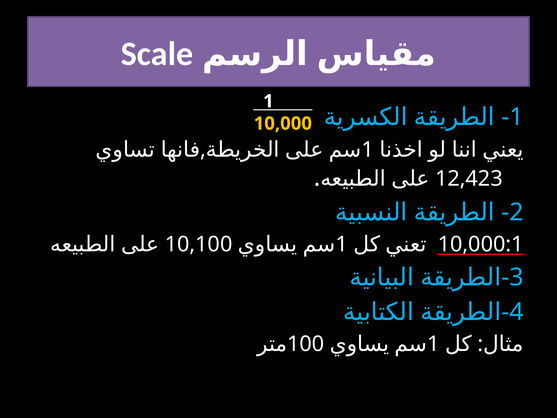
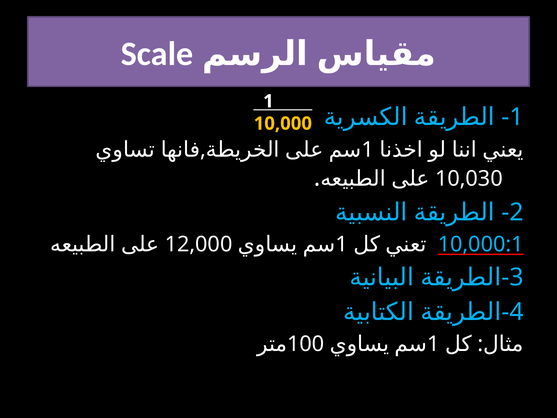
12,423: 12,423 -> 10,030 (469, 179)
10,100: 10,100 -> 12,000 (199, 244)
10,000:1 colour: white -> light blue (481, 244)
